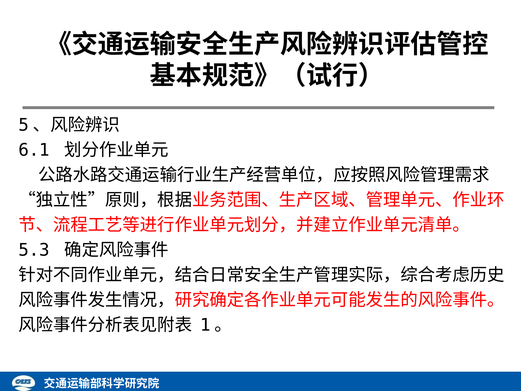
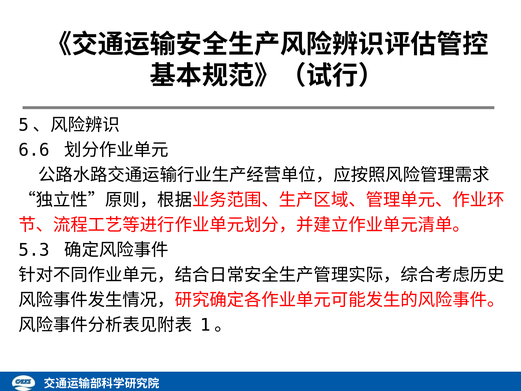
6.1: 6.1 -> 6.6 (34, 150)
